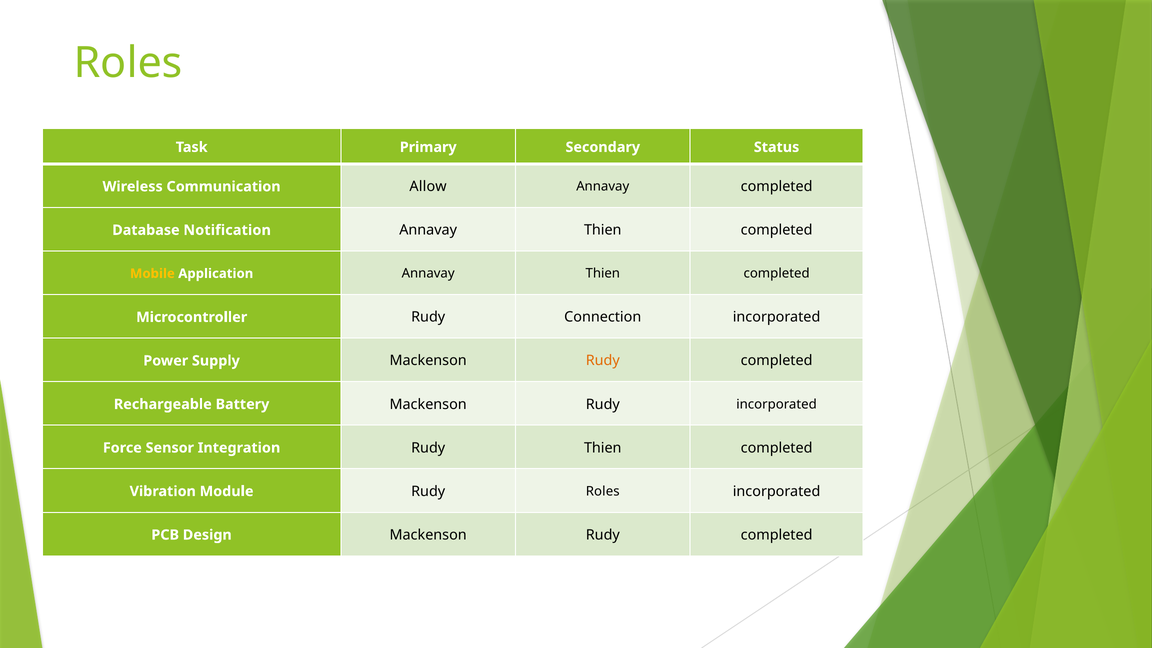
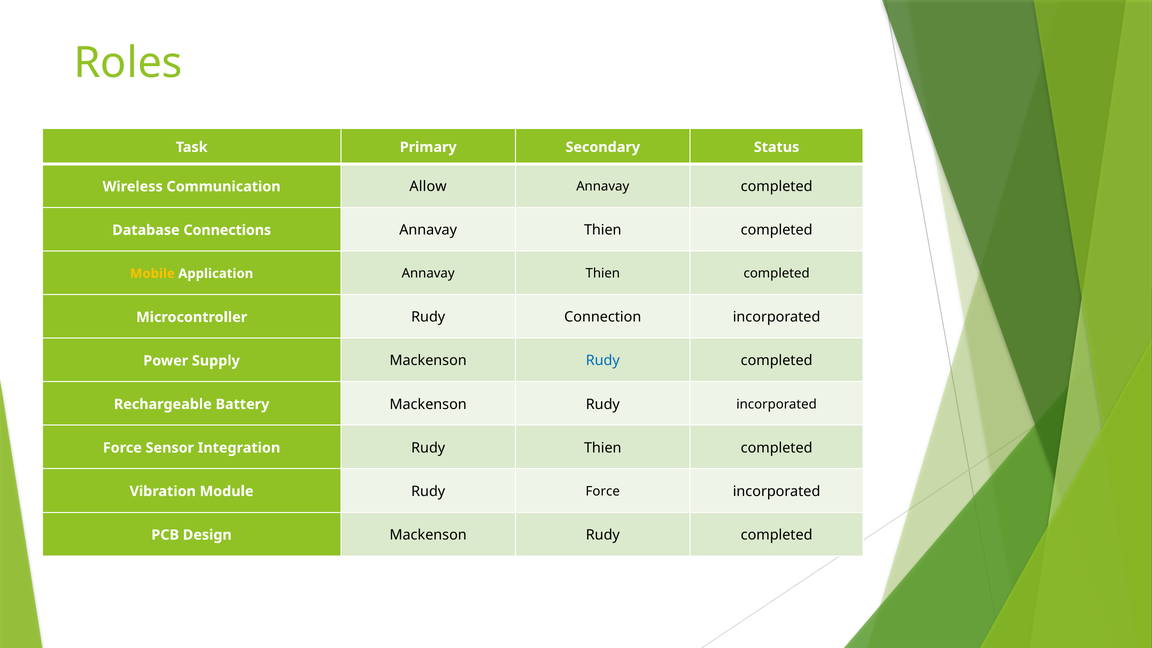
Notification: Notification -> Connections (227, 230)
Rudy colour: orange -> blue (603, 361)
Rudy Roles: Roles -> Force (603, 491)
